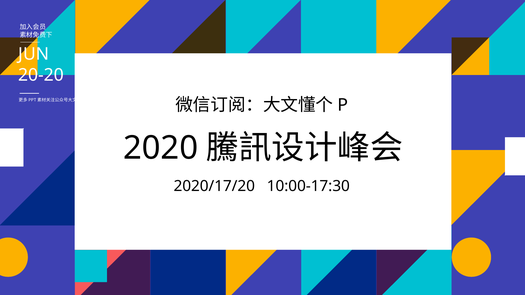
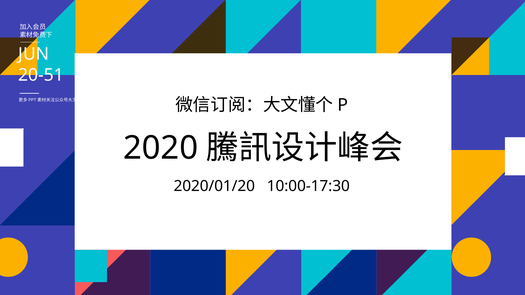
20-20: 20-20 -> 20-51 (41, 75)
2020/17/20: 2020/17/20 -> 2020/01/20 (214, 186)
